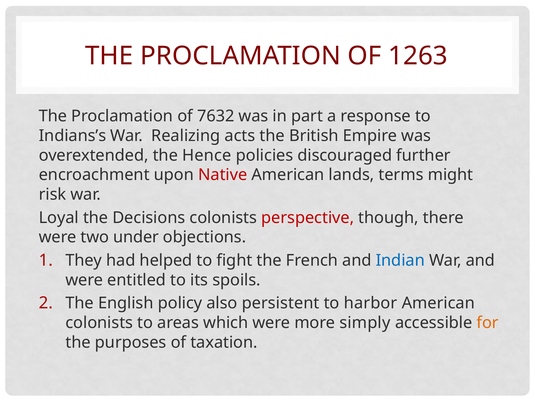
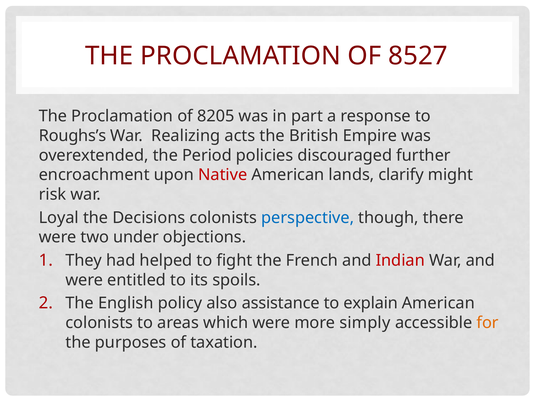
1263: 1263 -> 8527 (418, 56)
7632: 7632 -> 8205 (216, 116)
Indians’s: Indians’s -> Roughs’s (73, 136)
Hence: Hence -> Period (207, 155)
terms: terms -> clarify (401, 175)
perspective colour: red -> blue (308, 218)
Indian colour: blue -> red (400, 261)
persistent: persistent -> assistance (281, 303)
harbor: harbor -> explain (371, 303)
